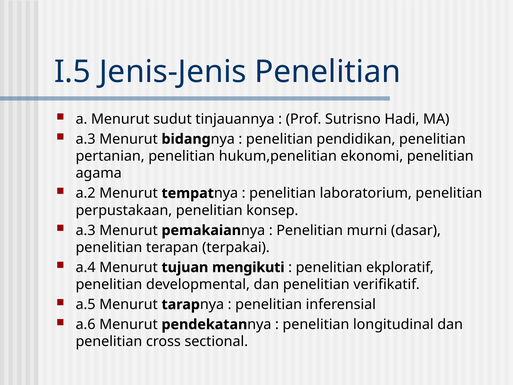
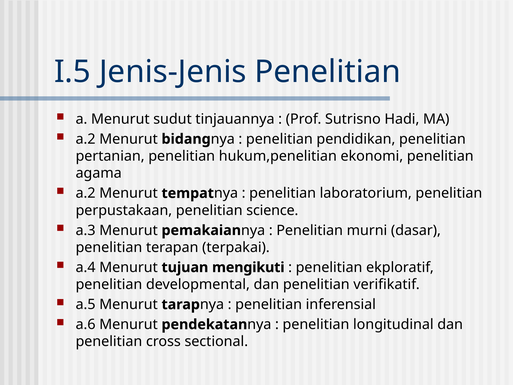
a.3: a.3 -> a.2 (86, 139)
konsep: konsep -> science (272, 210)
